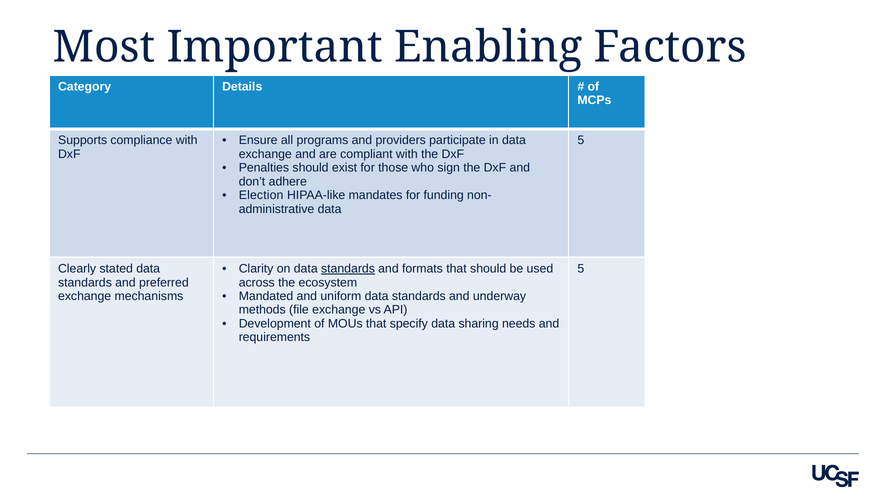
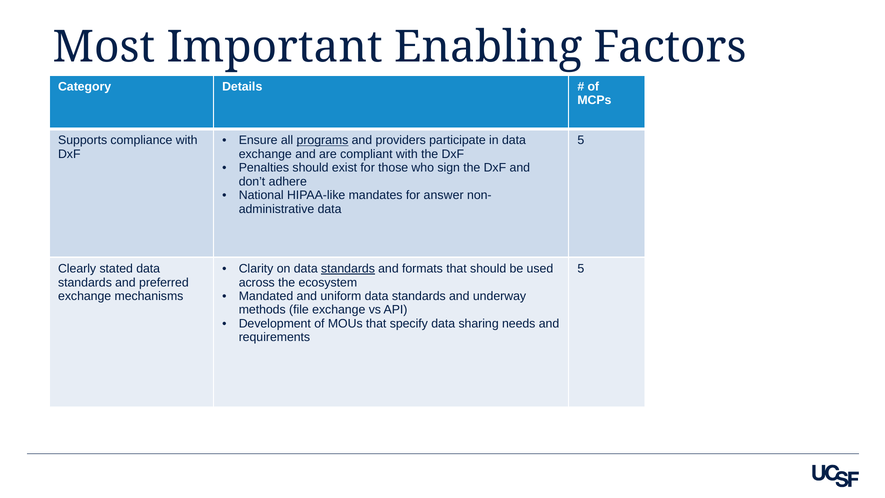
programs underline: none -> present (322, 140)
Election: Election -> National (261, 195)
funding: funding -> answer (444, 195)
